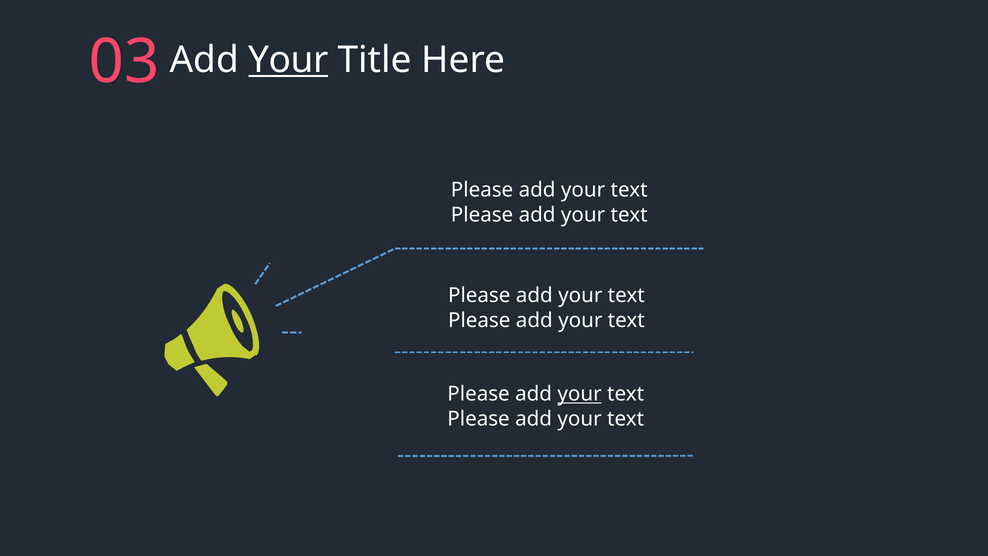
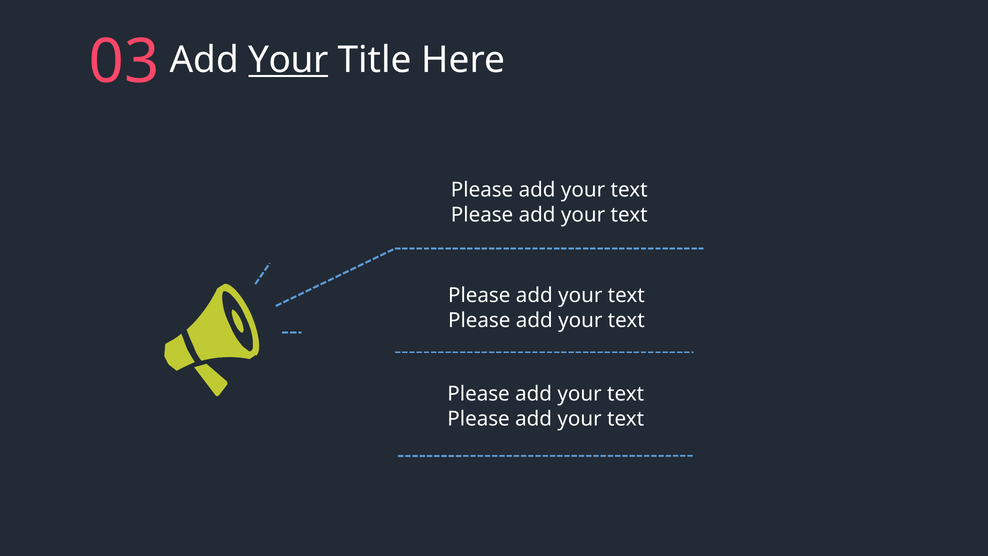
your underline: present -> none (580, 394)
